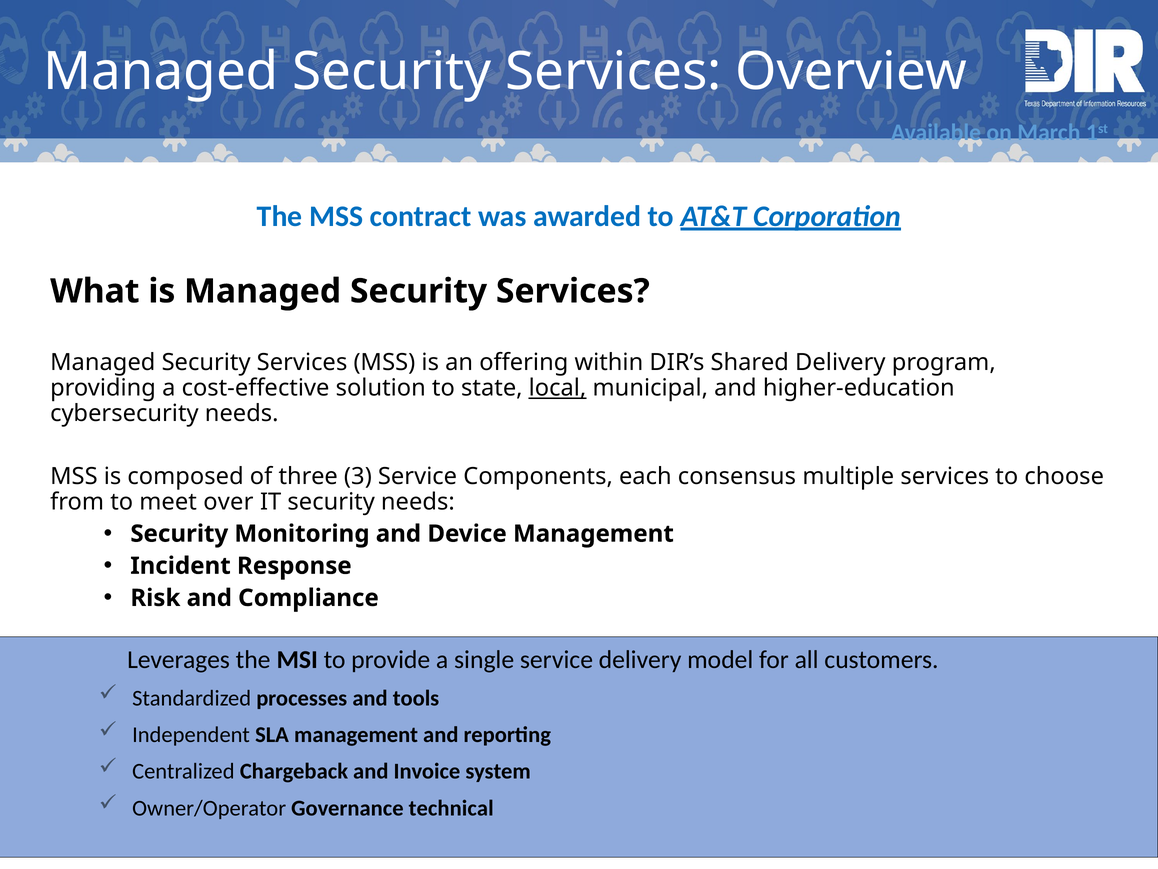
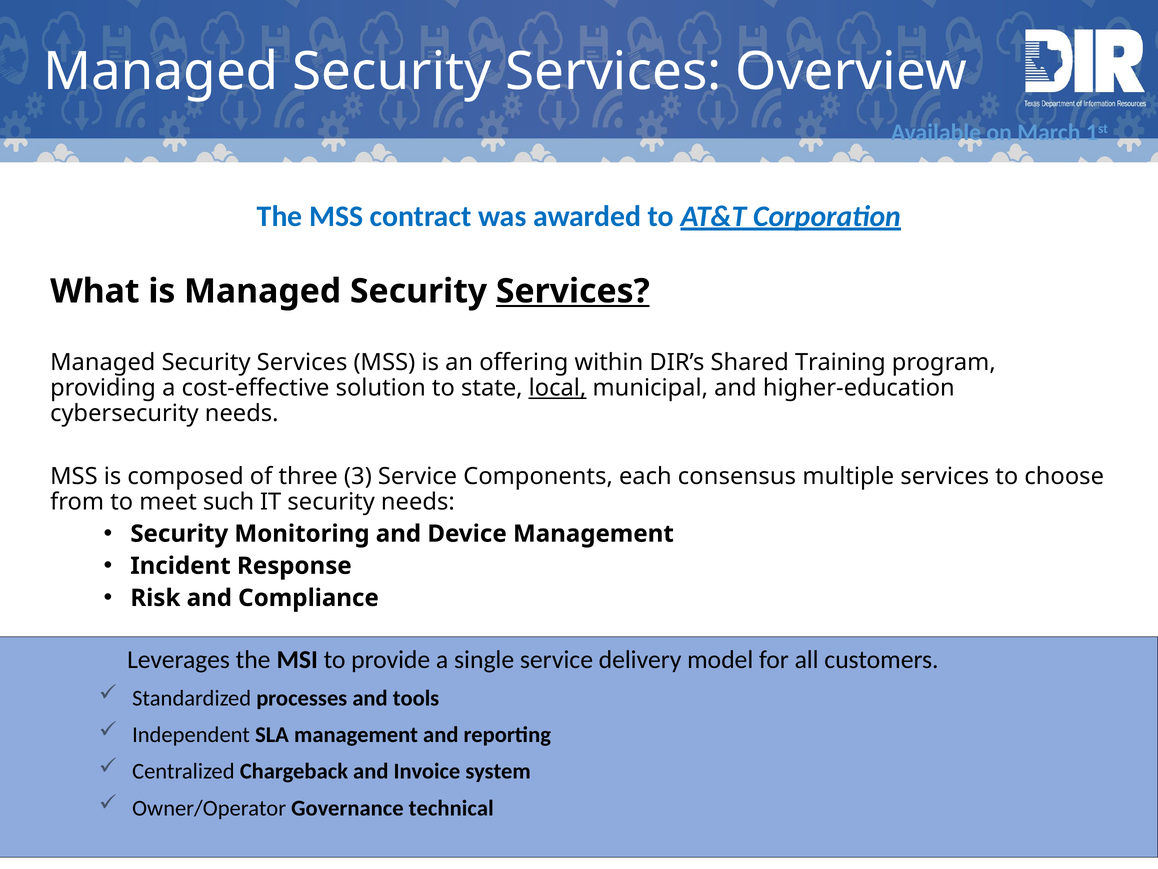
Services underline: none -> present (573, 291)
Shared Delivery: Delivery -> Training (840, 362)
over: over -> such (229, 502)
